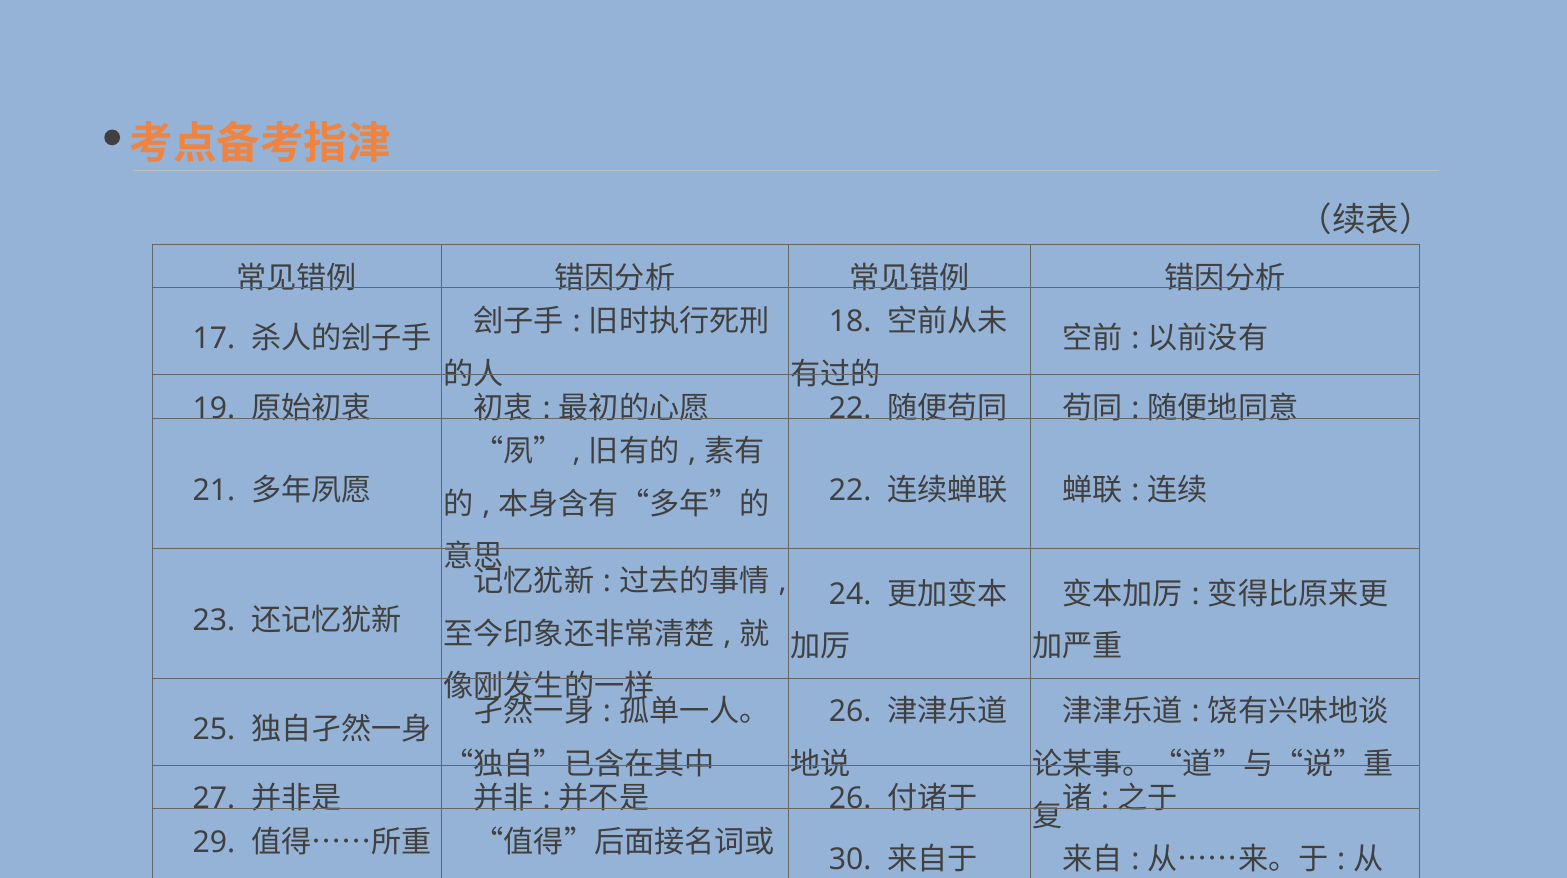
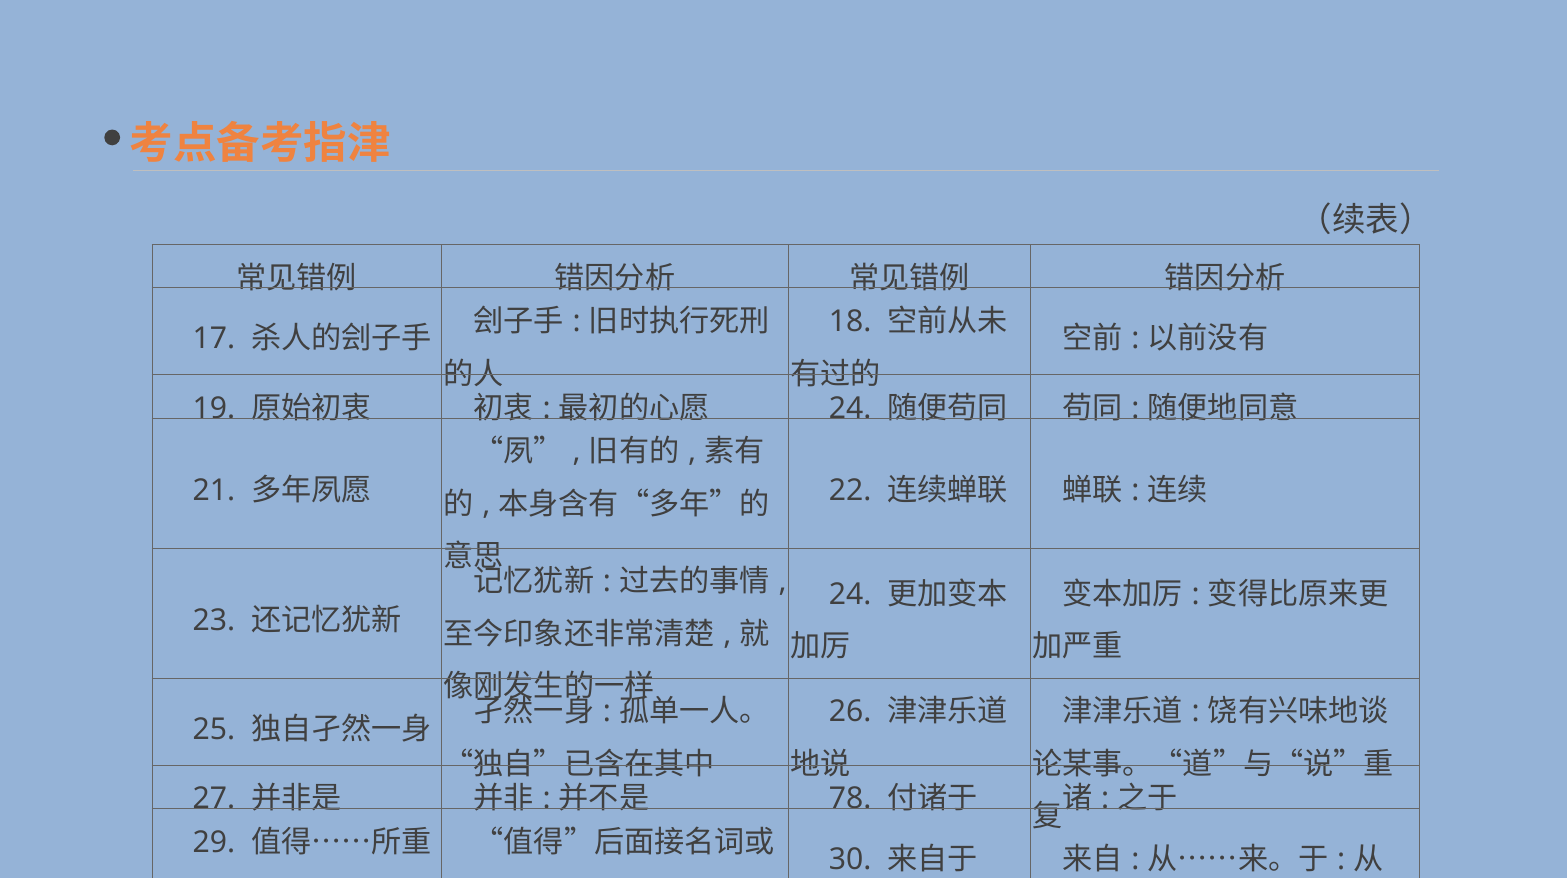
22: 22 -> 24 (850, 409)
26: 26 -> 78 (850, 799)
